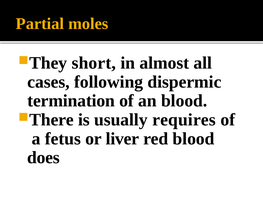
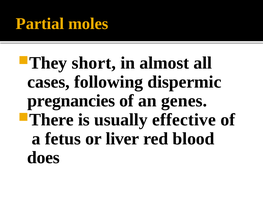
termination: termination -> pregnancies (71, 101)
an blood: blood -> genes (184, 101)
requires: requires -> effective (184, 120)
